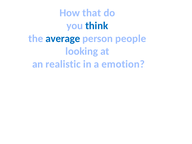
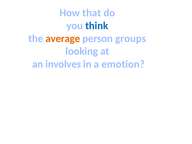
average colour: blue -> orange (63, 39)
people: people -> groups (131, 39)
realistic: realistic -> involves (63, 64)
